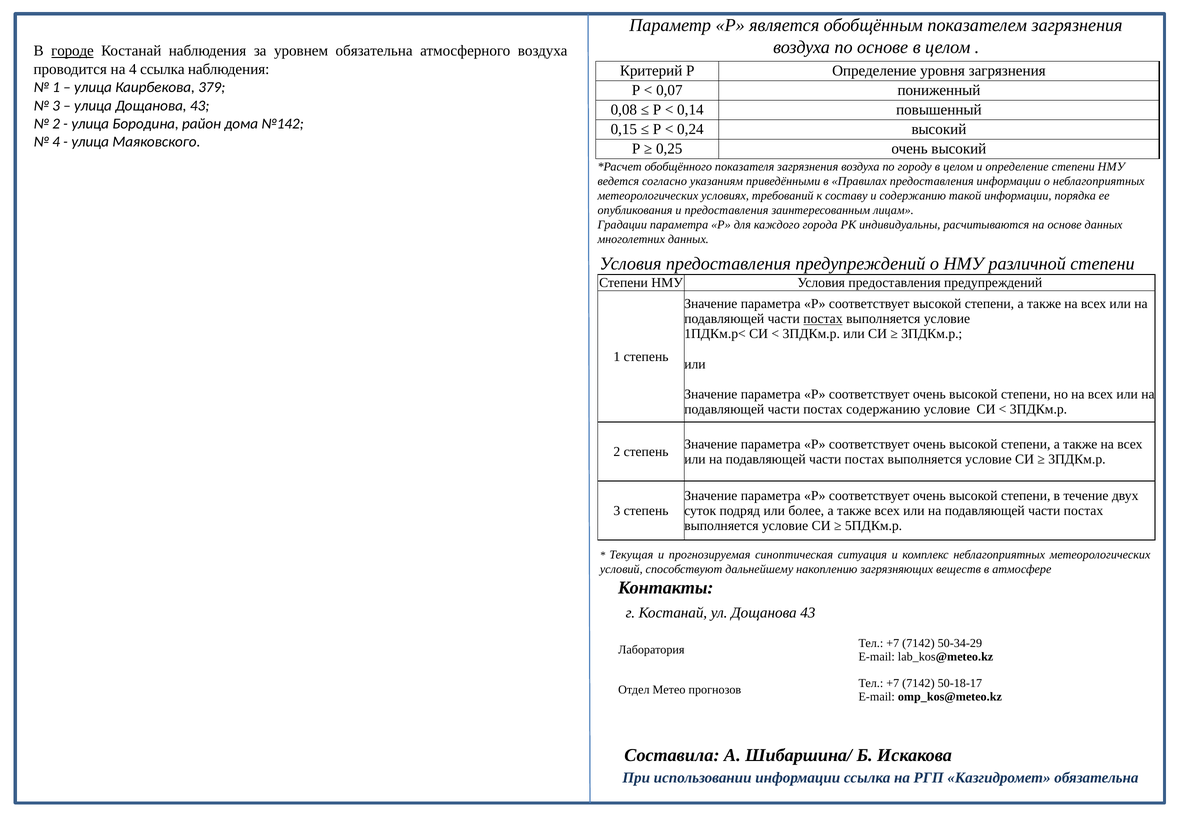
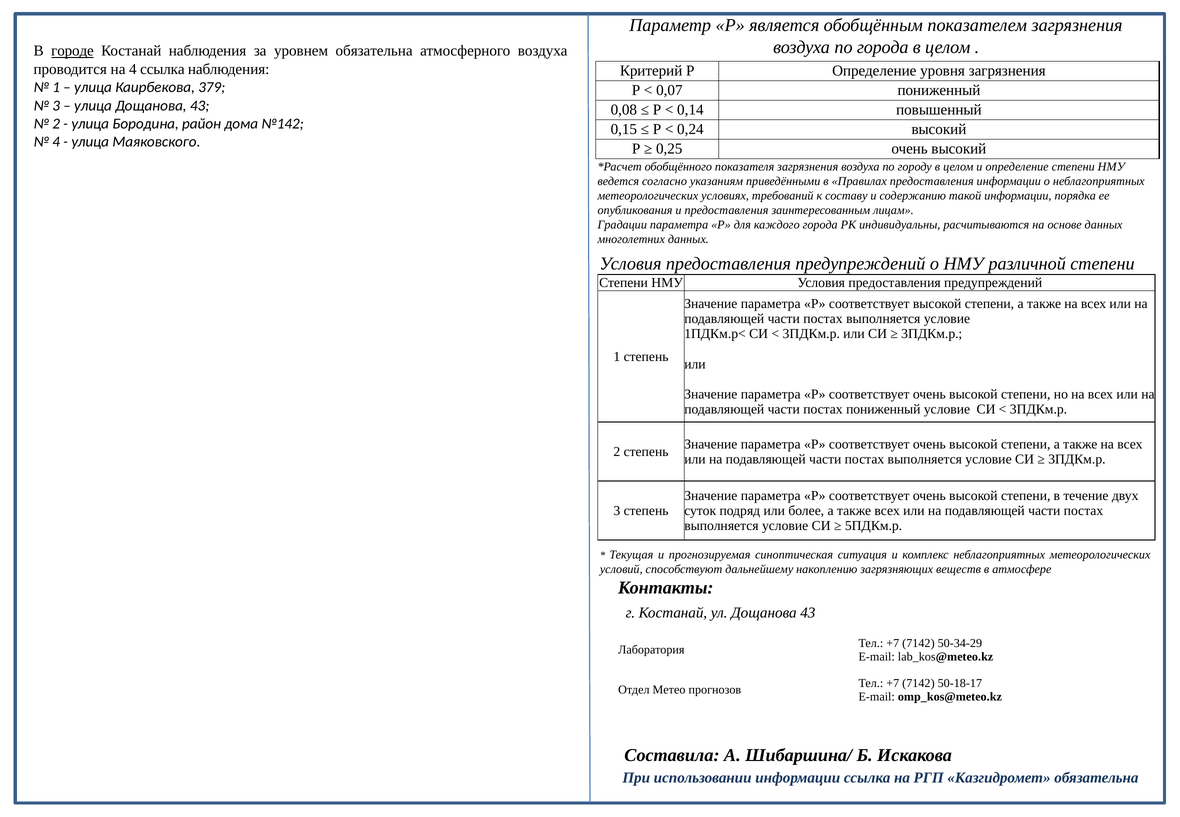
по основе: основе -> города (883, 47)
постах underline: present -> none (823, 319)
постах содержанию: содержанию -> пониженный (883, 409)
